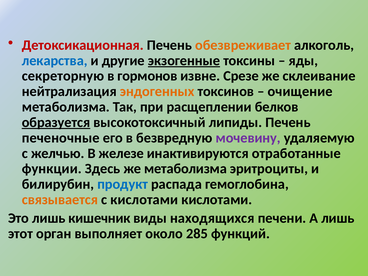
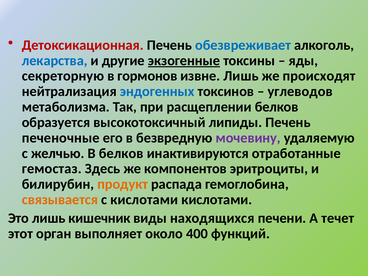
обезвреживает colour: orange -> blue (243, 45)
извне Срезе: Срезе -> Лишь (241, 76)
склеивание: склеивание -> происходят (319, 76)
эндогенных colour: orange -> blue (157, 91)
очищение: очищение -> углеводов (300, 91)
образуется underline: present -> none (56, 122)
В железе: железе -> белков (121, 153)
функции: функции -> гемостаз (52, 169)
же метаболизма: метаболизма -> компонентов (185, 169)
продукт colour: blue -> orange (123, 184)
А лишь: лишь -> течет (338, 218)
285: 285 -> 400 (197, 234)
